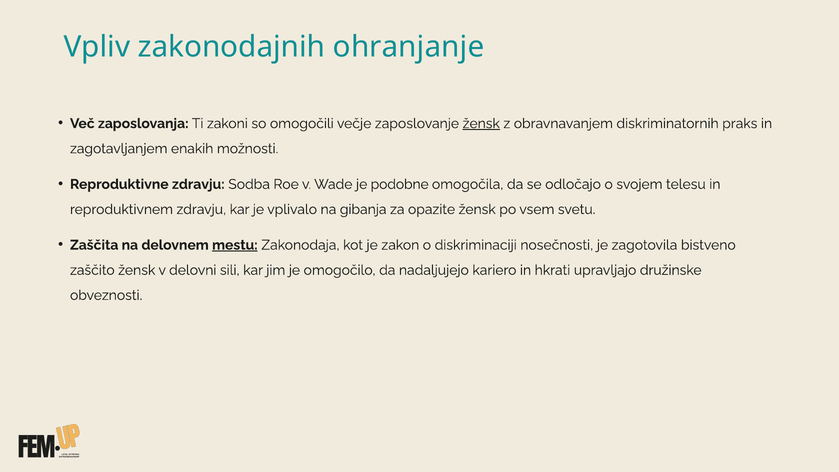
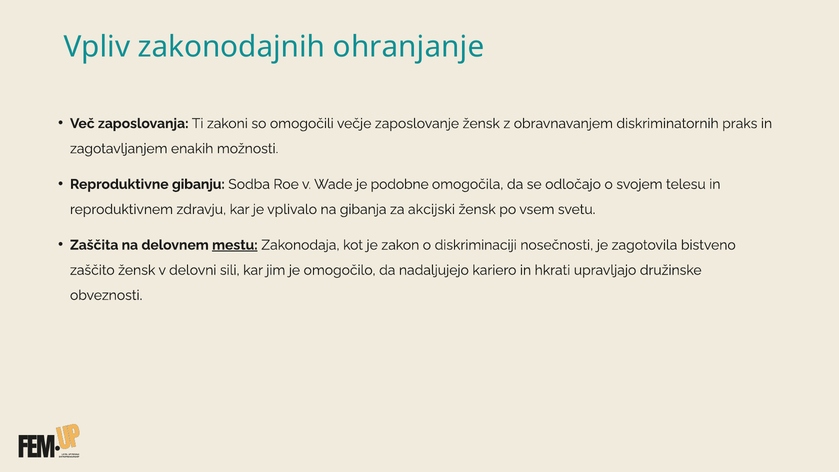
žensk underline: present -> none (481, 123)
Reproduktivne zdravju: zdravju -> gibanju (198, 184)
opazite: opazite -> akcijski (431, 209)
